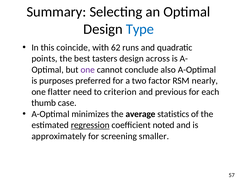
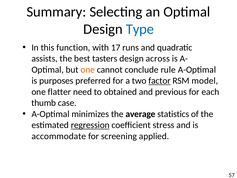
coincide: coincide -> function (73, 47)
62: 62 -> 17 (116, 47)
points: points -> assists (45, 59)
one colour: purple -> orange (88, 70)
also: also -> rule (168, 70)
factor underline: none -> present (160, 81)
nearly: nearly -> model (205, 81)
criterion: criterion -> obtained (120, 92)
noted: noted -> stress (164, 125)
approximately: approximately -> accommodate (59, 136)
smaller: smaller -> applied (154, 136)
